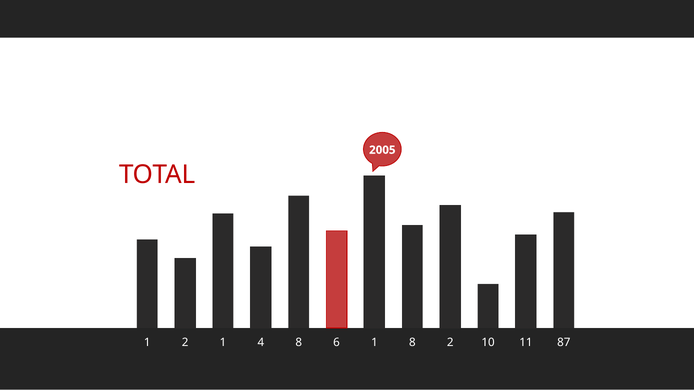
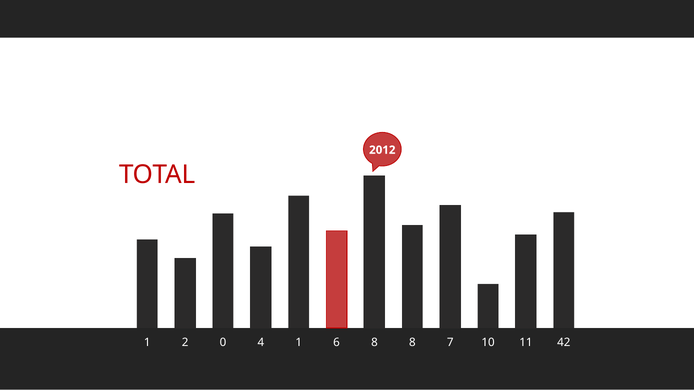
2005: 2005 -> 2012 (382, 150)
2 1: 1 -> 0 (223, 343)
4 8: 8 -> 1 (299, 343)
6 1: 1 -> 8 (374, 343)
8 2: 2 -> 7 (450, 343)
87: 87 -> 42 (564, 343)
